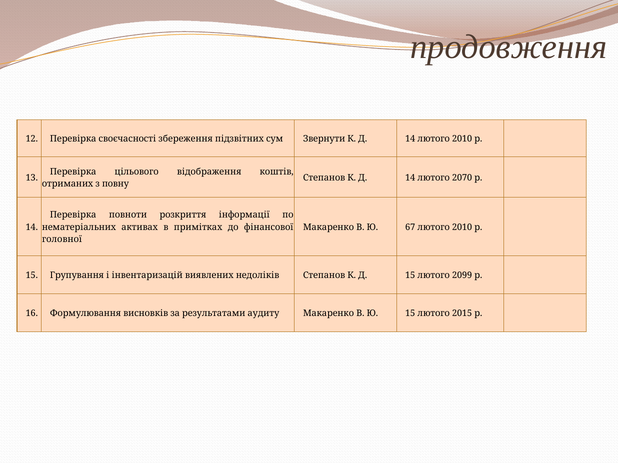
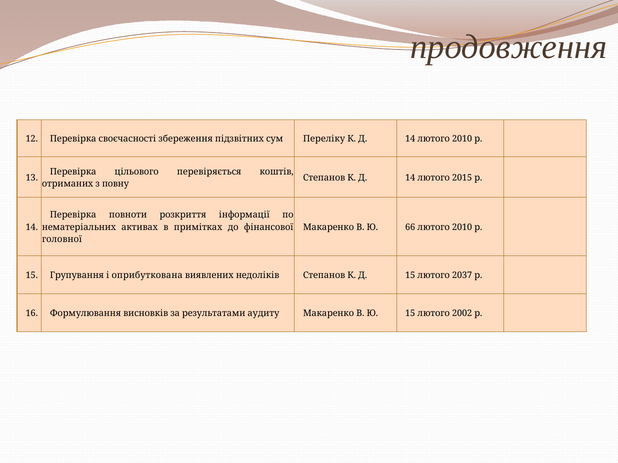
Звернути: Звернути -> Переліку (324, 139)
відображення: відображення -> перевіряється (209, 172)
2070: 2070 -> 2015 (462, 178)
67: 67 -> 66 (410, 227)
інвентаризацій: інвентаризацій -> оприбуткована (147, 276)
2099: 2099 -> 2037 (462, 276)
2015: 2015 -> 2002 (462, 314)
